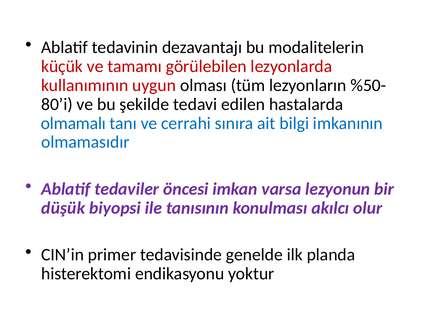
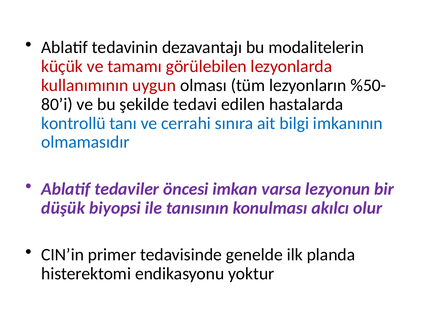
olmamalı: olmamalı -> kontrollü (73, 123)
